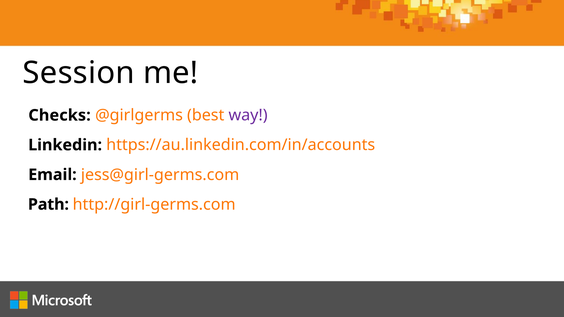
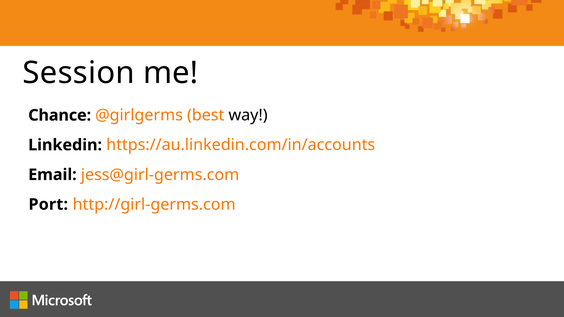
Checks: Checks -> Chance (60, 115)
way colour: purple -> black (248, 115)
Path: Path -> Port (48, 205)
